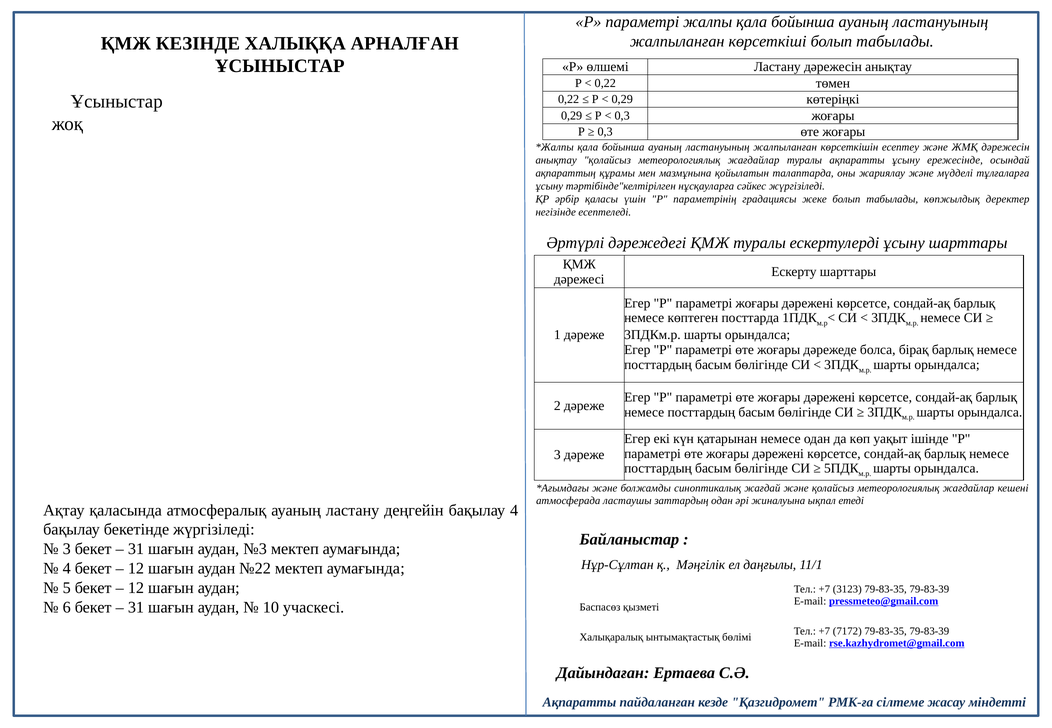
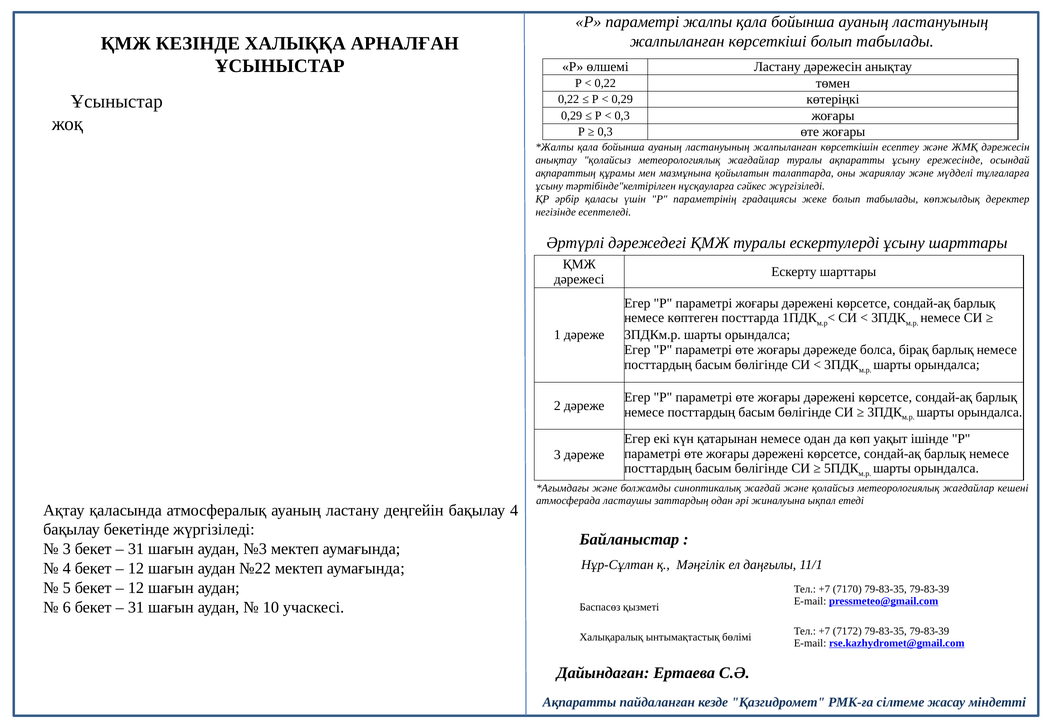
3123: 3123 -> 7170 (847, 589)
